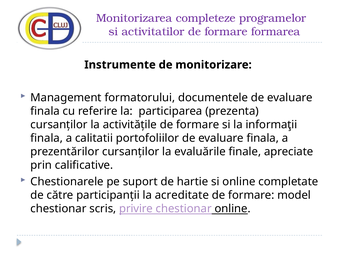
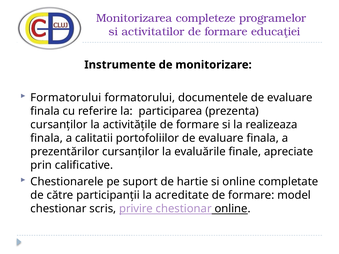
formarea: formarea -> educaţiei (276, 32)
Management: Management -> Formatorului (66, 98)
informaţii: informaţii -> realizeaza (271, 125)
